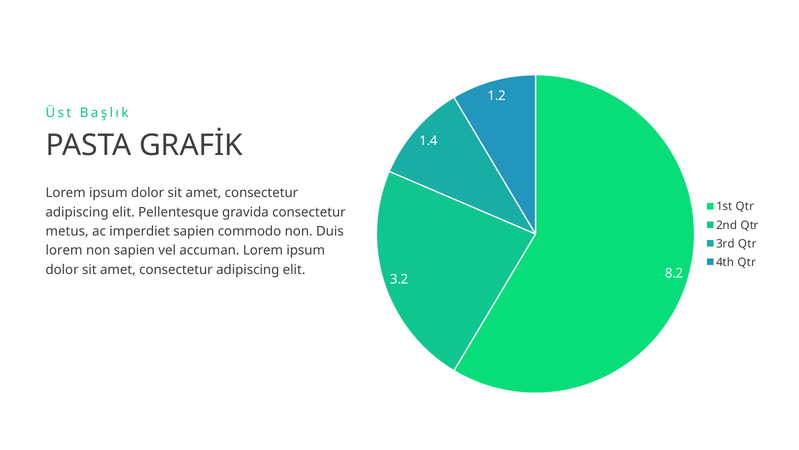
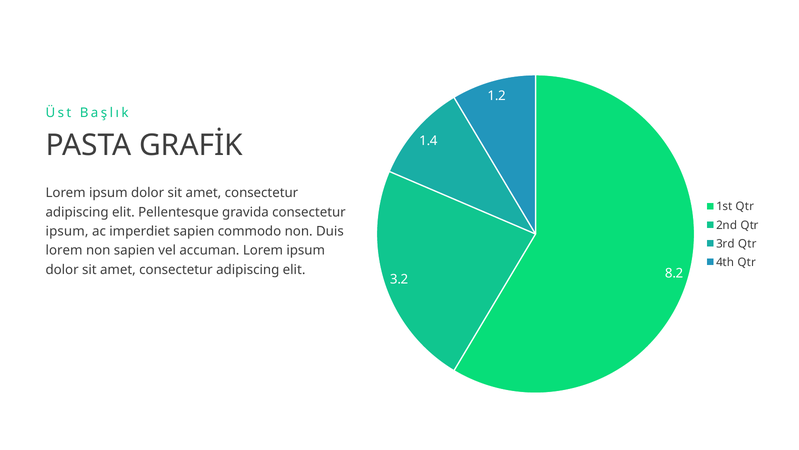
metus: metus -> ipsum (67, 231)
